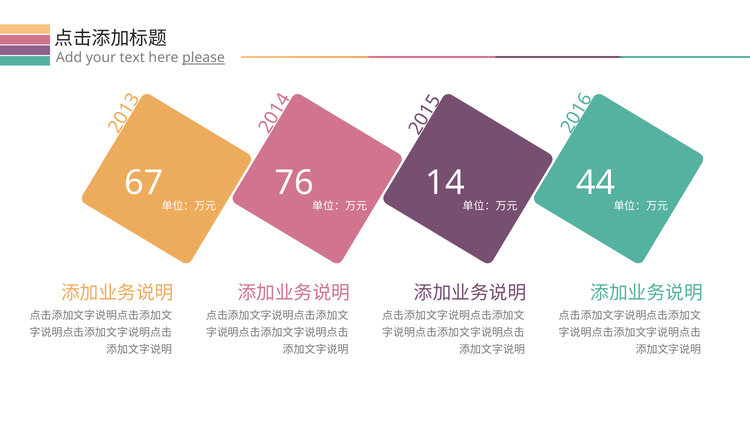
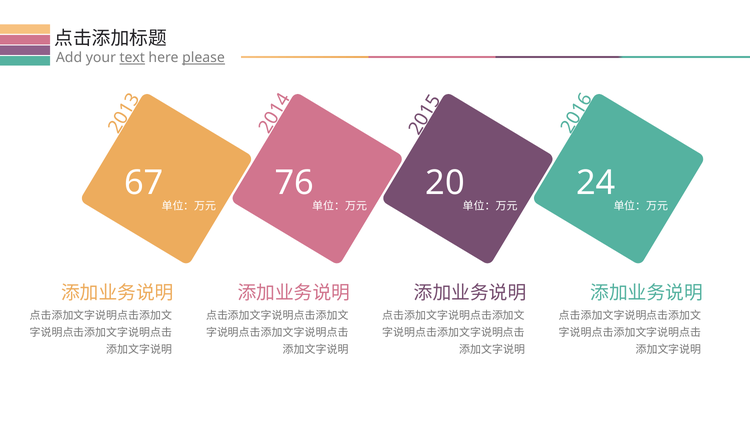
text underline: none -> present (132, 58)
14: 14 -> 20 (445, 183)
44: 44 -> 24 (596, 183)
